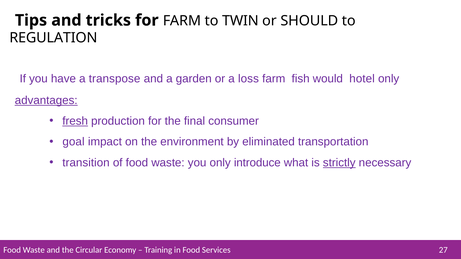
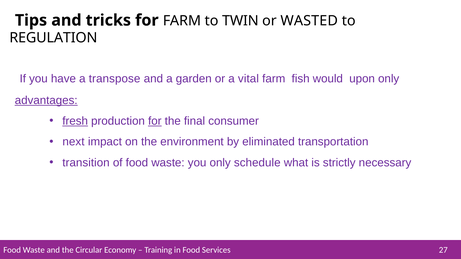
SHOULD: SHOULD -> WASTED (309, 21)
loss: loss -> vital (248, 79)
hotel: hotel -> upon (362, 79)
for underline: none -> present (155, 121)
goal: goal -> next (73, 142)
introduce: introduce -> schedule (257, 163)
strictly underline: present -> none (339, 163)
